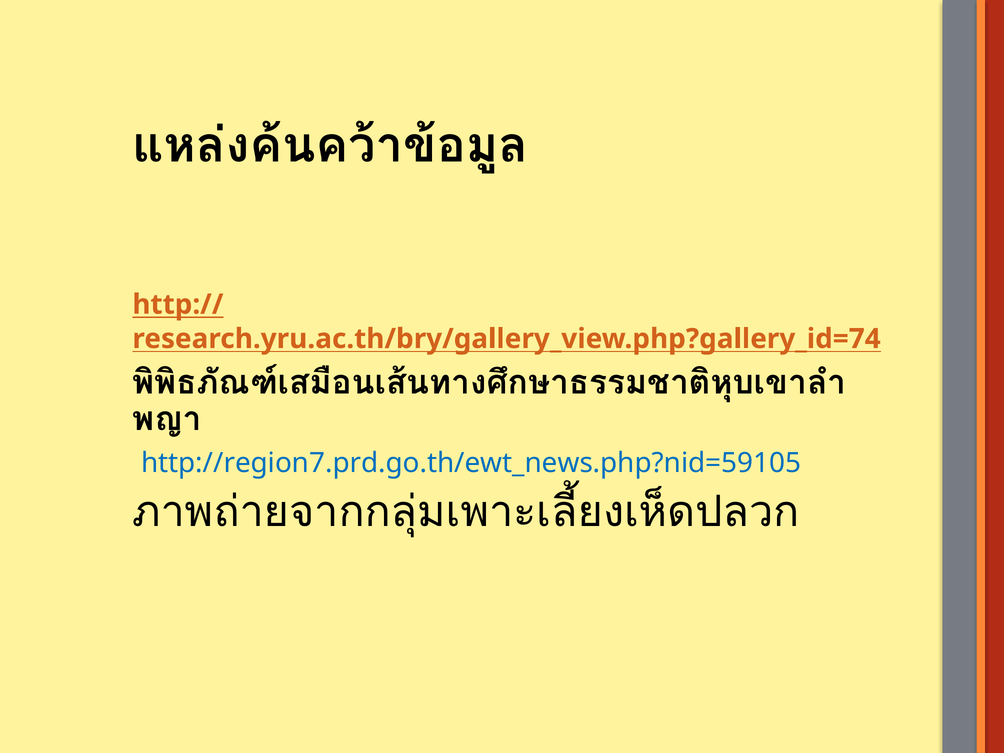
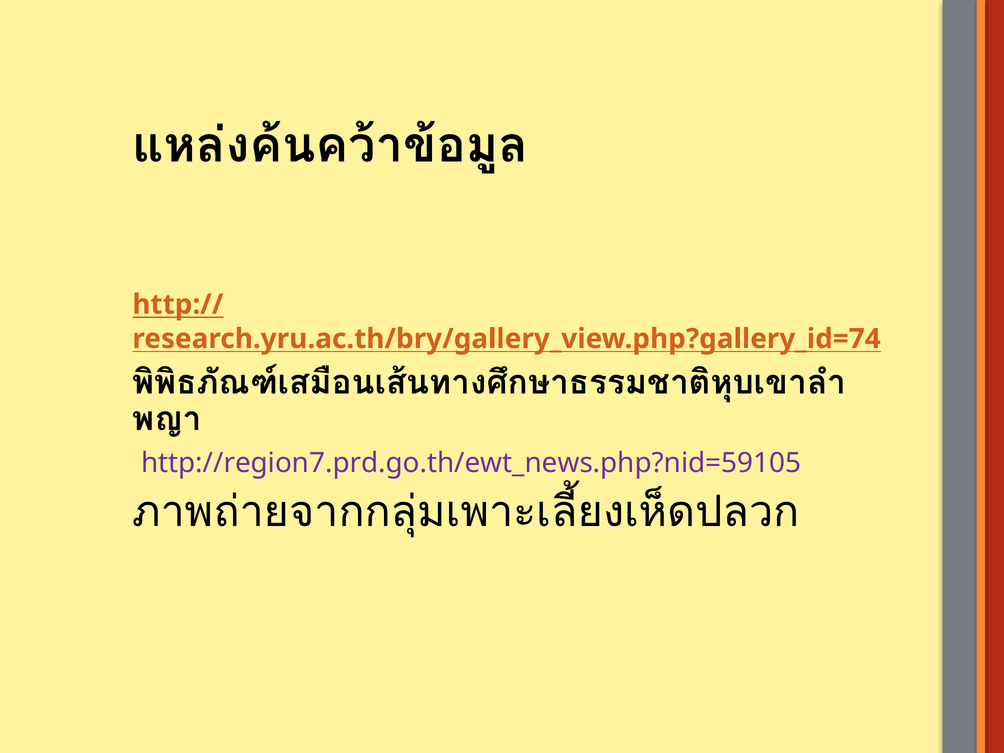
http://region7.prd.go.th/ewt_news.php?nid=59105 colour: blue -> purple (471, 463)
